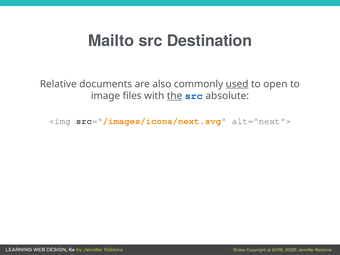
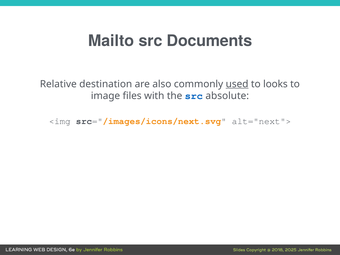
Destination: Destination -> Documents (209, 41)
documents: documents -> destination (106, 84)
open: open -> looks (275, 84)
the underline: present -> none (175, 96)
